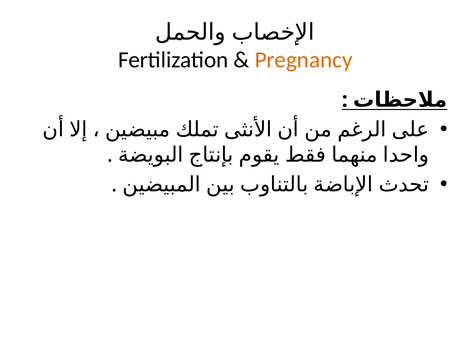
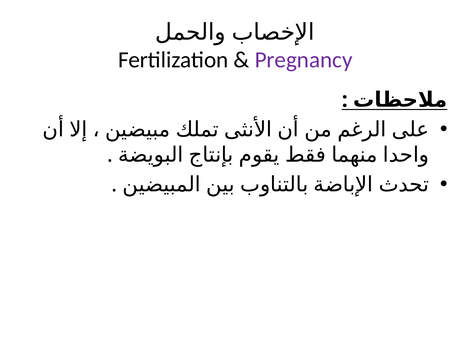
Pregnancy colour: orange -> purple (304, 60)
